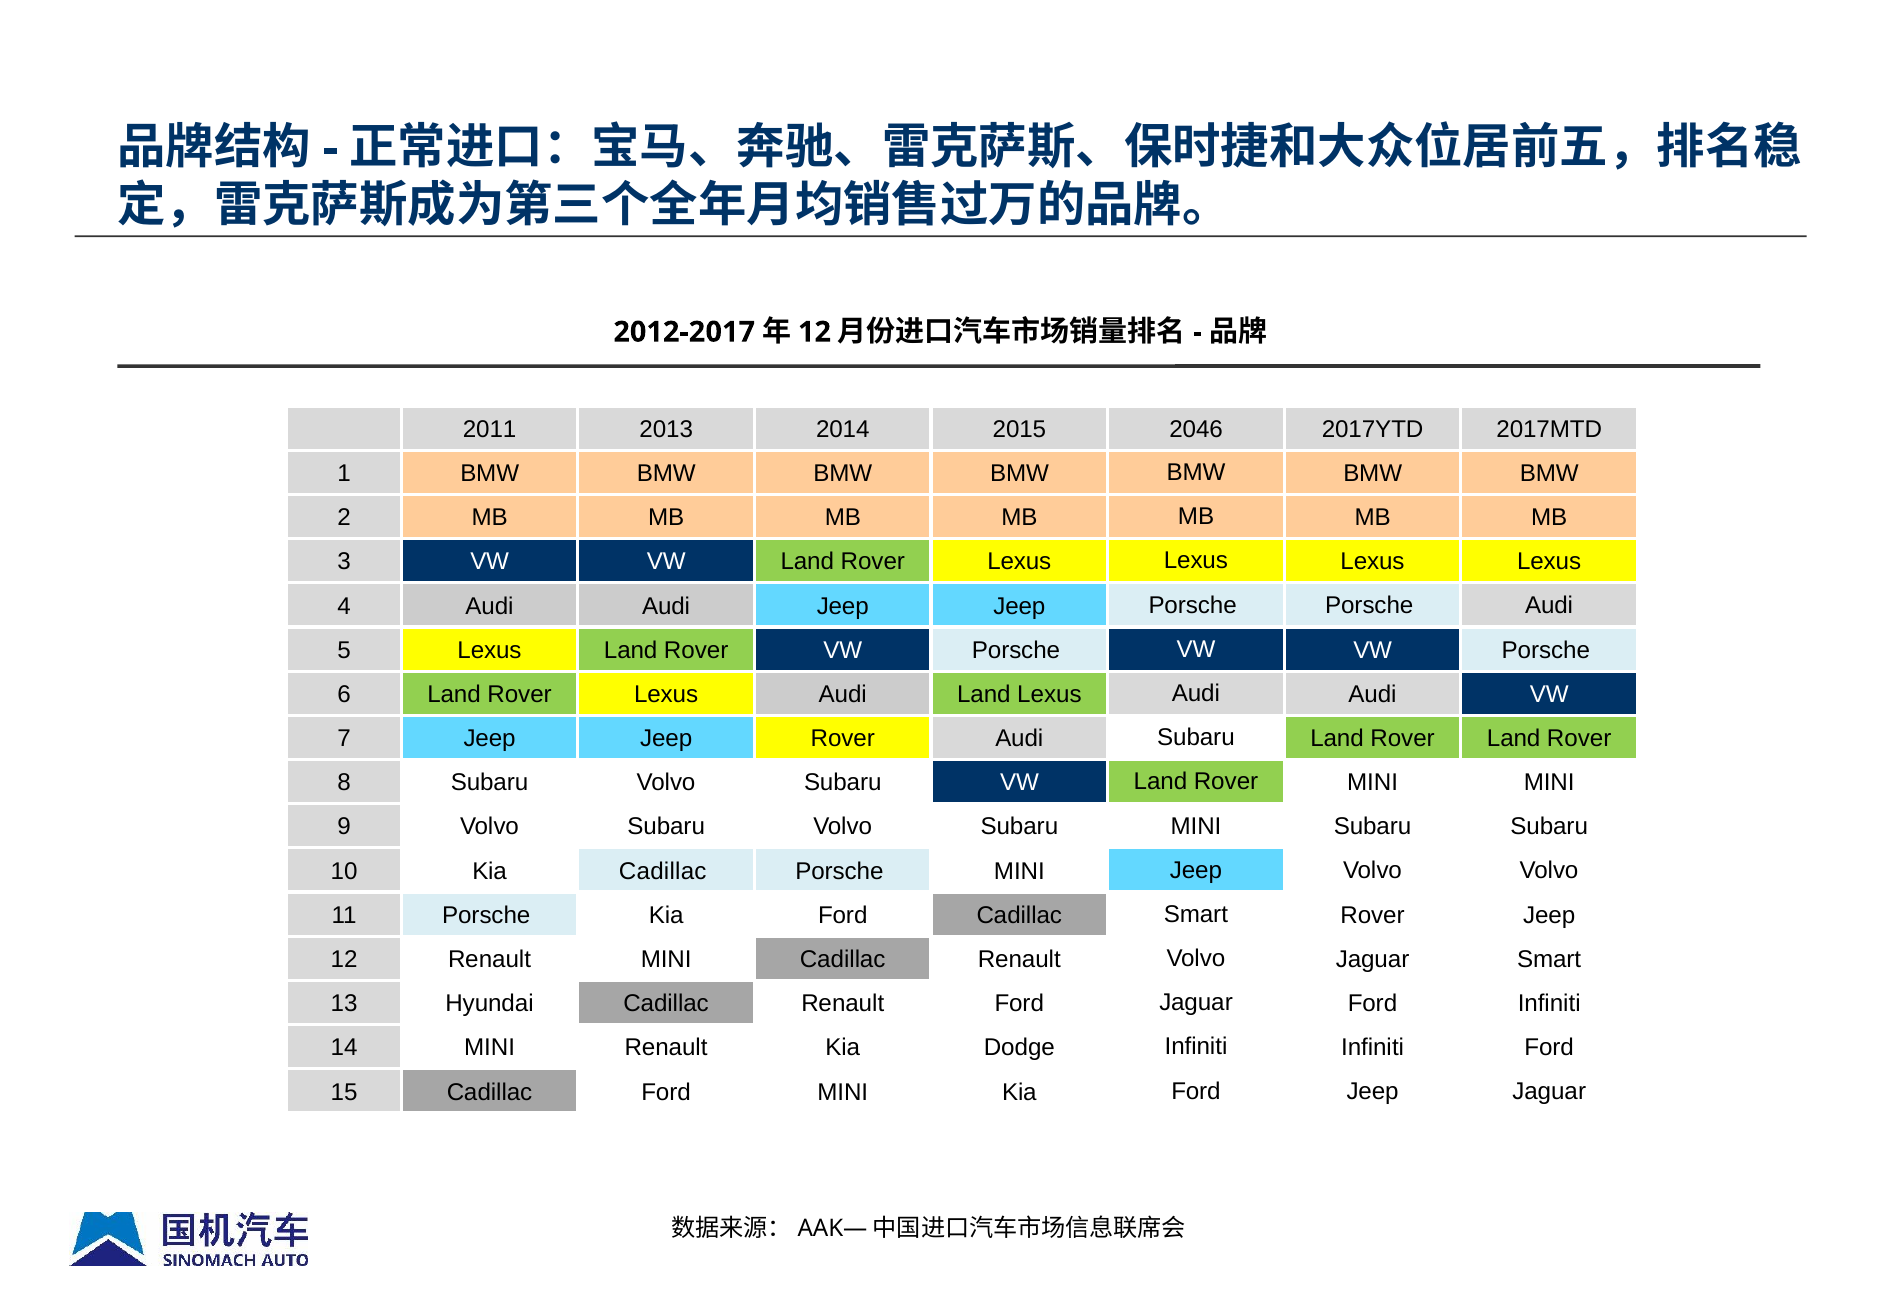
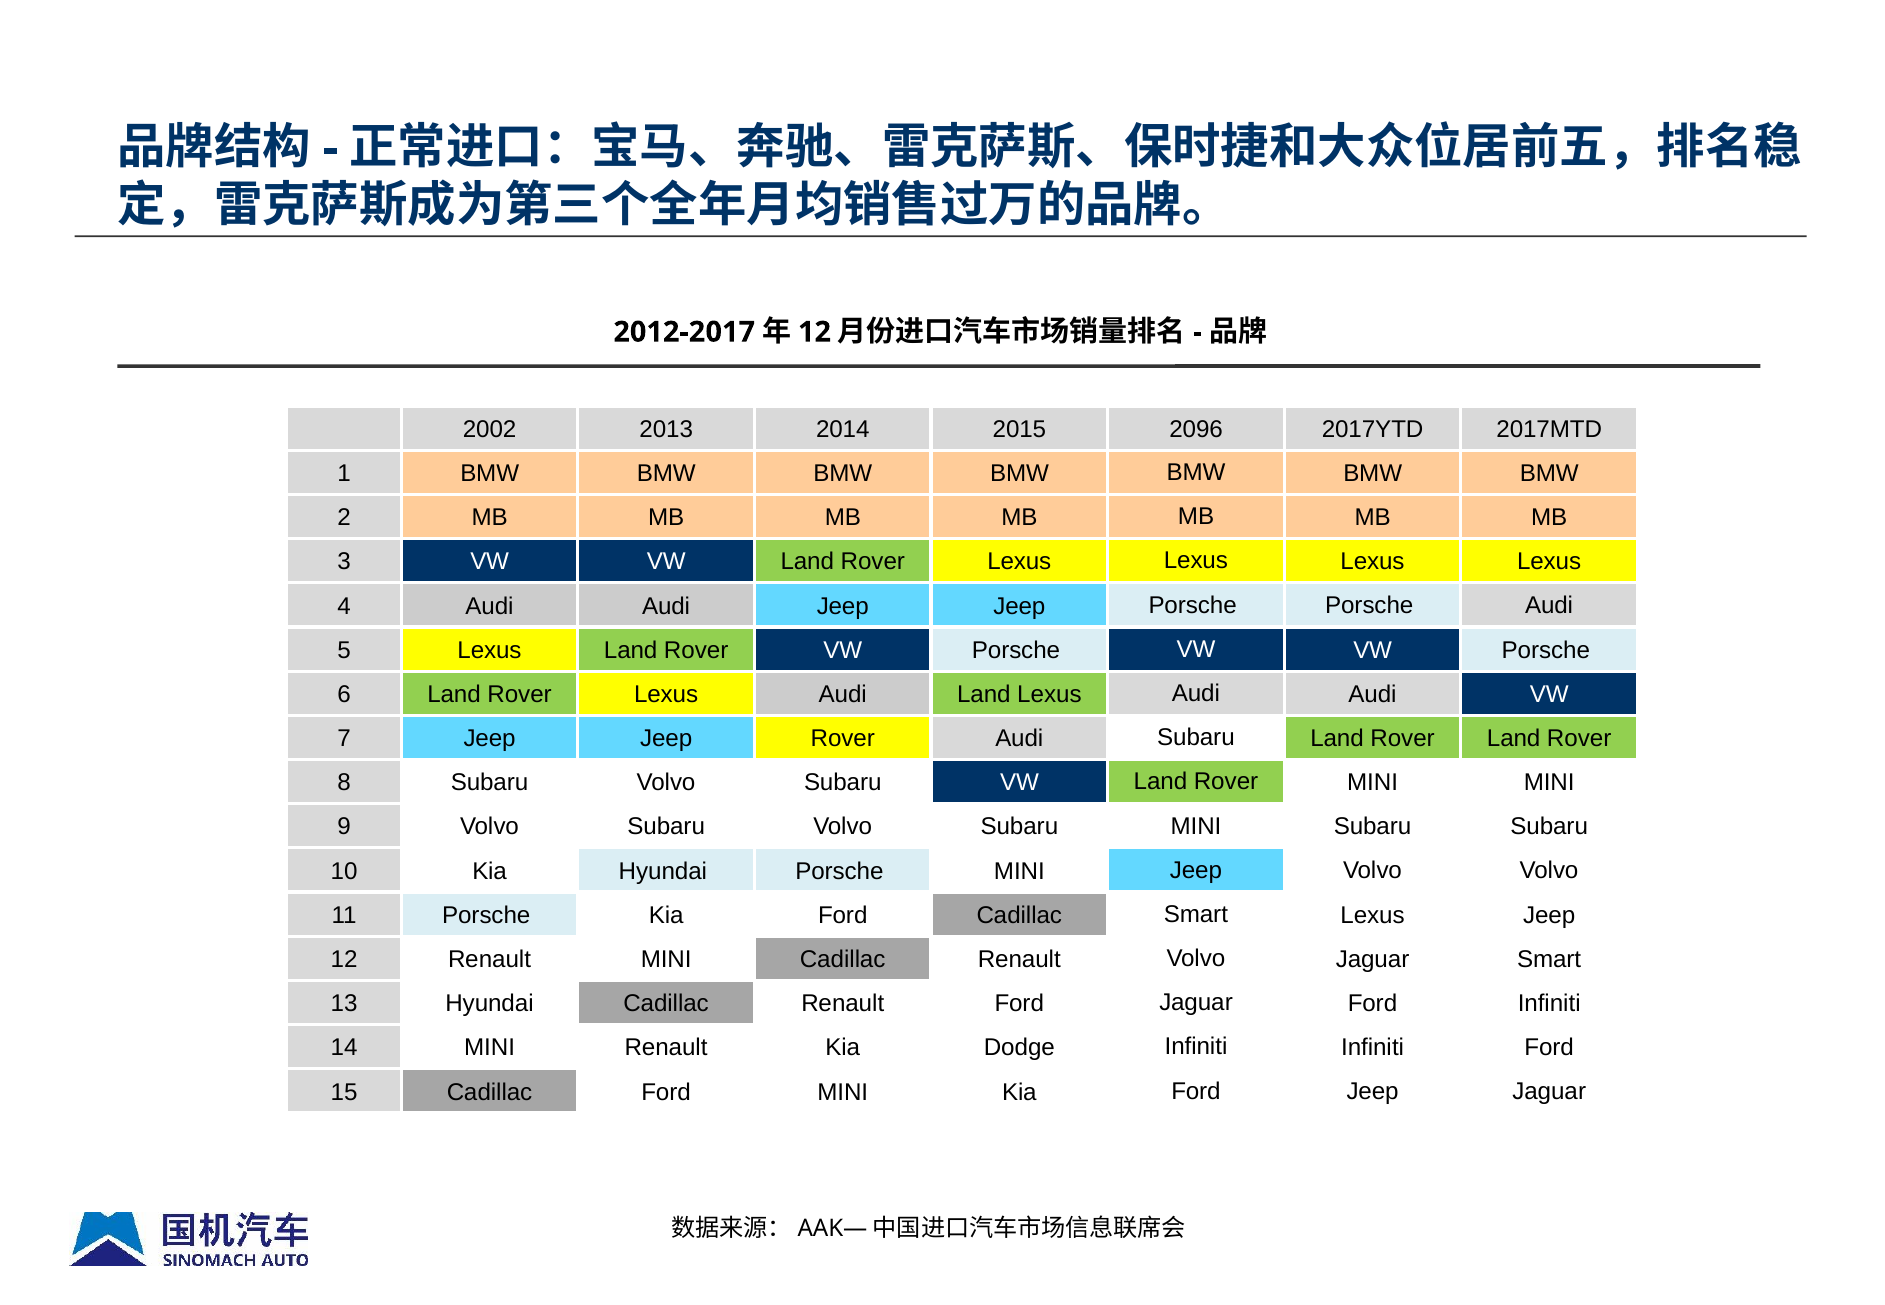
2011: 2011 -> 2002 (490, 429)
2046: 2046 -> 2096 (1196, 429)
Kia Cadillac: Cadillac -> Hyundai (663, 871)
Smart Rover: Rover -> Lexus (1373, 915)
